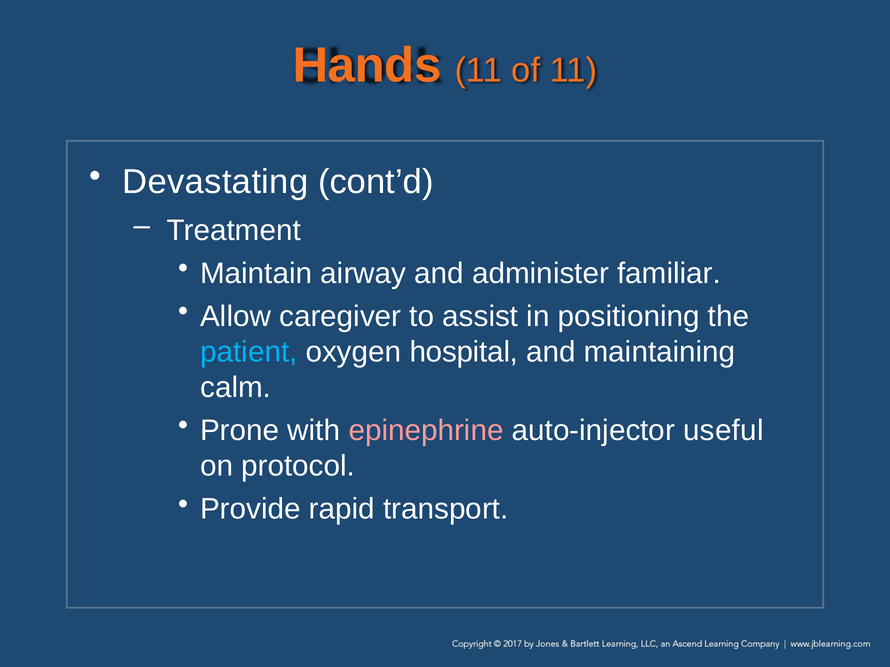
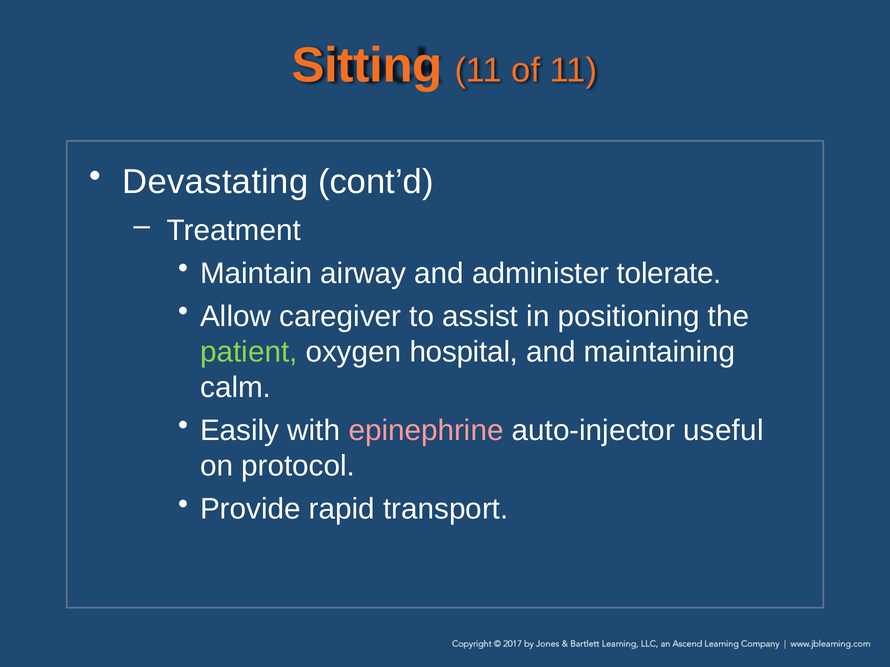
Hands: Hands -> Sitting (367, 66)
familiar: familiar -> tolerate (669, 274)
patient colour: light blue -> light green (249, 352)
Prone: Prone -> Easily (240, 431)
